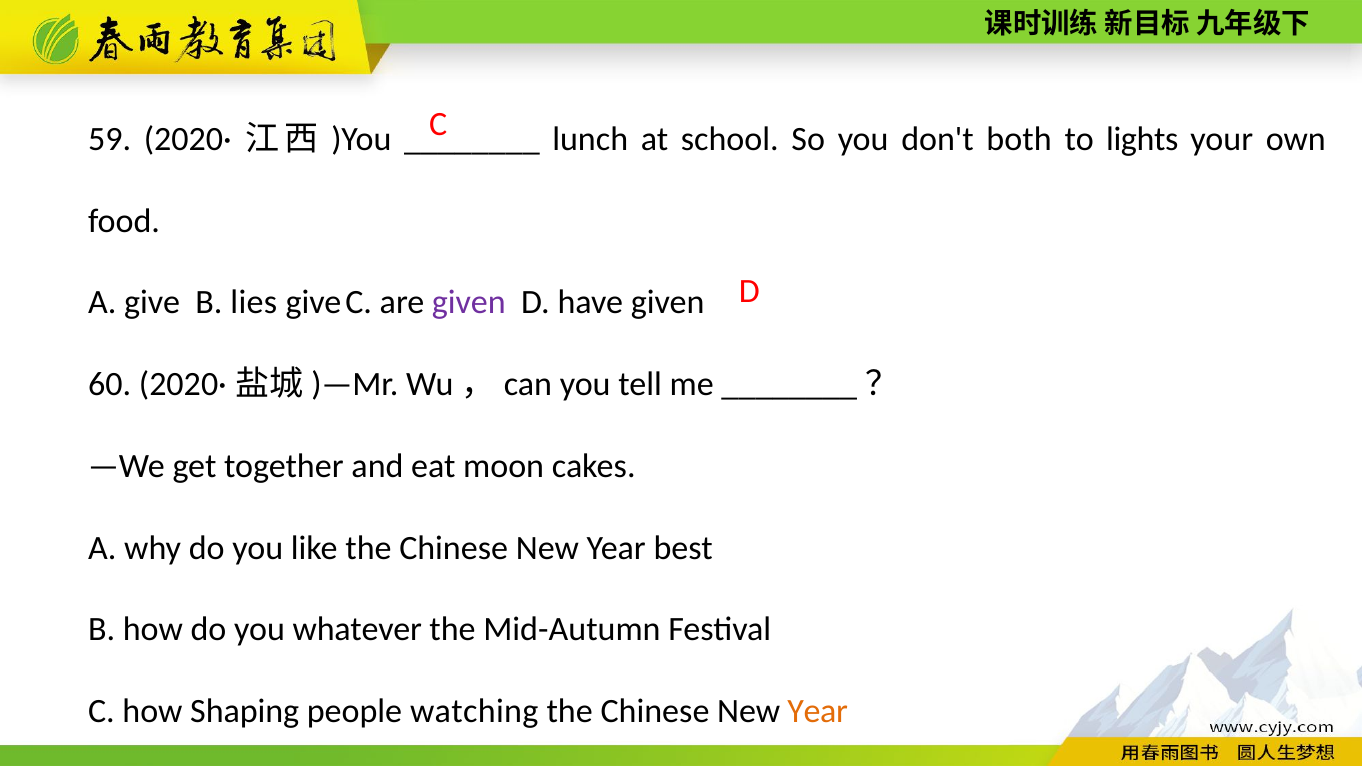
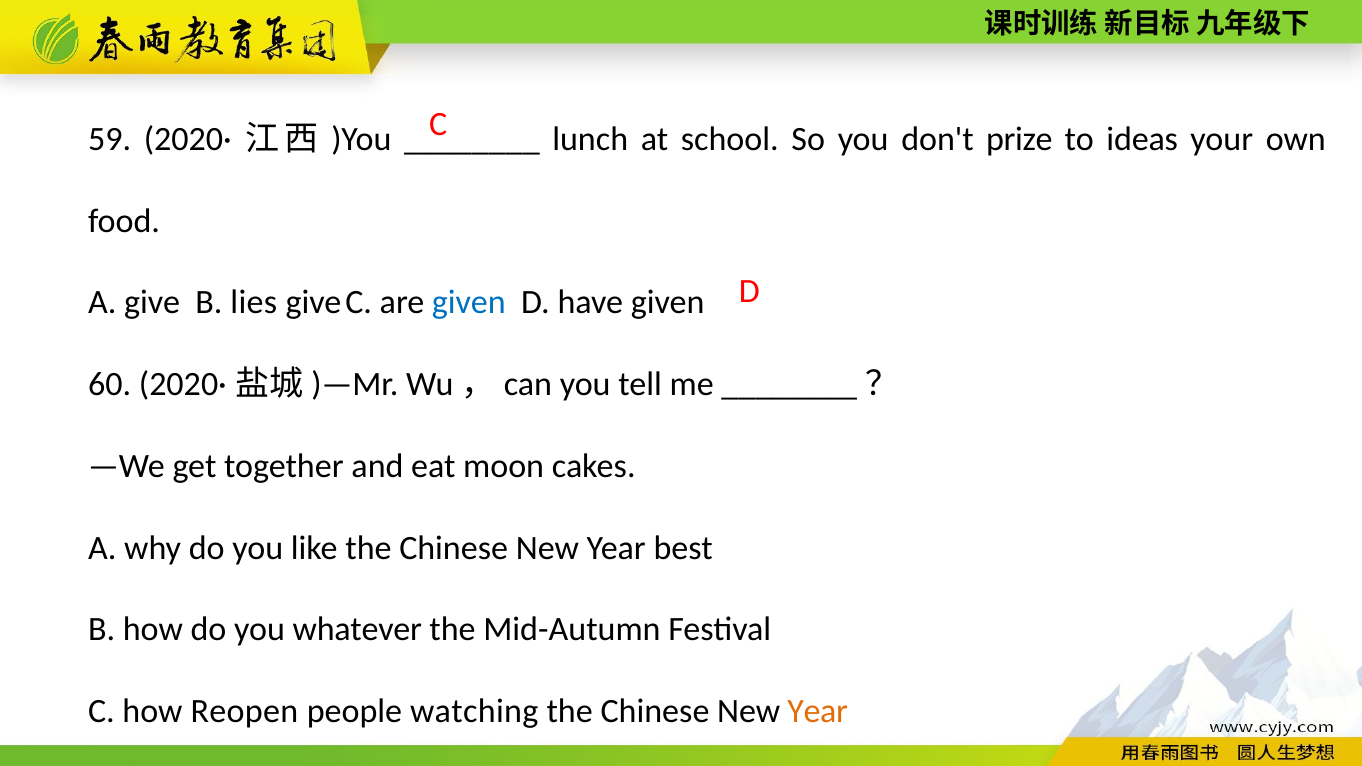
both: both -> prize (1019, 139)
lights: lights -> ideas (1142, 139)
given colour: purple -> blue (469, 303)
Shaping: Shaping -> Reopen (244, 711)
